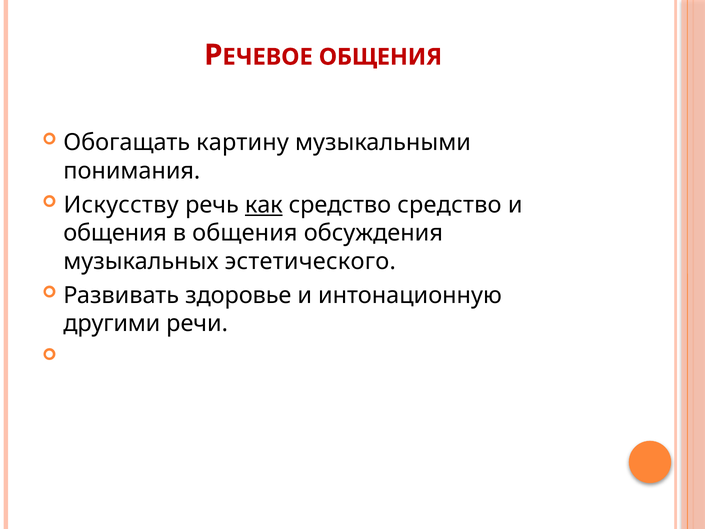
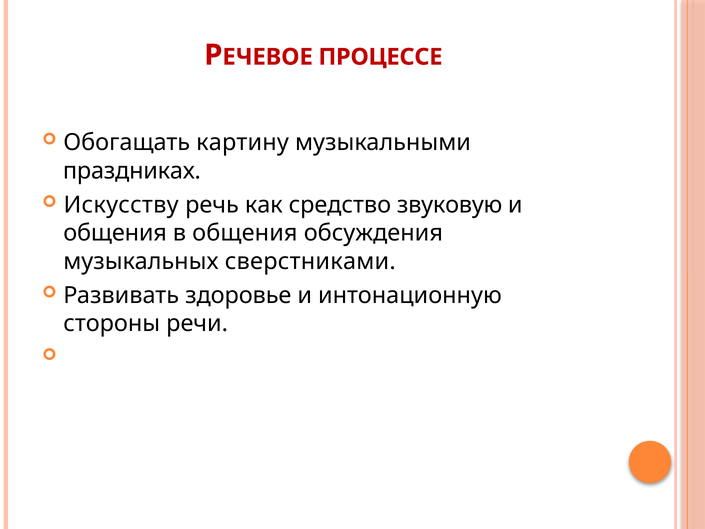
ОБЩЕНИЯ: ОБЩЕНИЯ -> ПРОЦЕССЕ (380, 57)
понимания: понимания -> праздниках (132, 171)
как underline: present -> none (264, 205)
средство средство: средство -> звуковую (450, 205)
эстетического: эстетического -> сверстниками (310, 261)
другими: другими -> стороны (112, 324)
